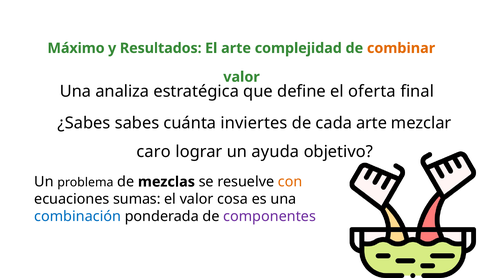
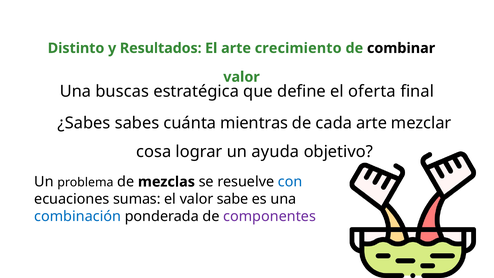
Máximo: Máximo -> Distinto (76, 48)
complejidad: complejidad -> crecimiento (298, 48)
combinar colour: orange -> black (401, 48)
analiza: analiza -> buscas (122, 91)
inviertes: inviertes -> mientras (254, 123)
caro: caro -> cosa (154, 152)
con colour: orange -> blue (290, 182)
cosa: cosa -> sabe (233, 199)
